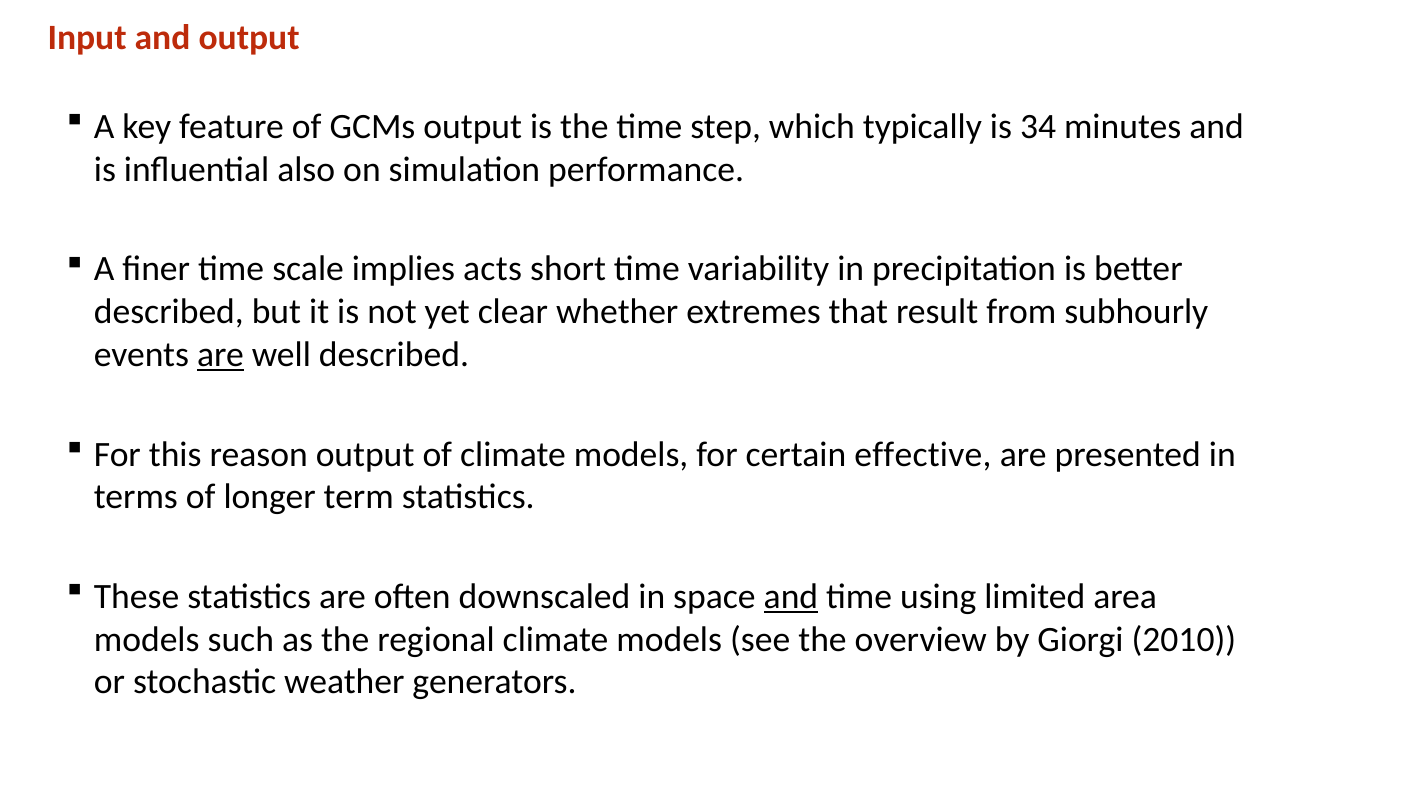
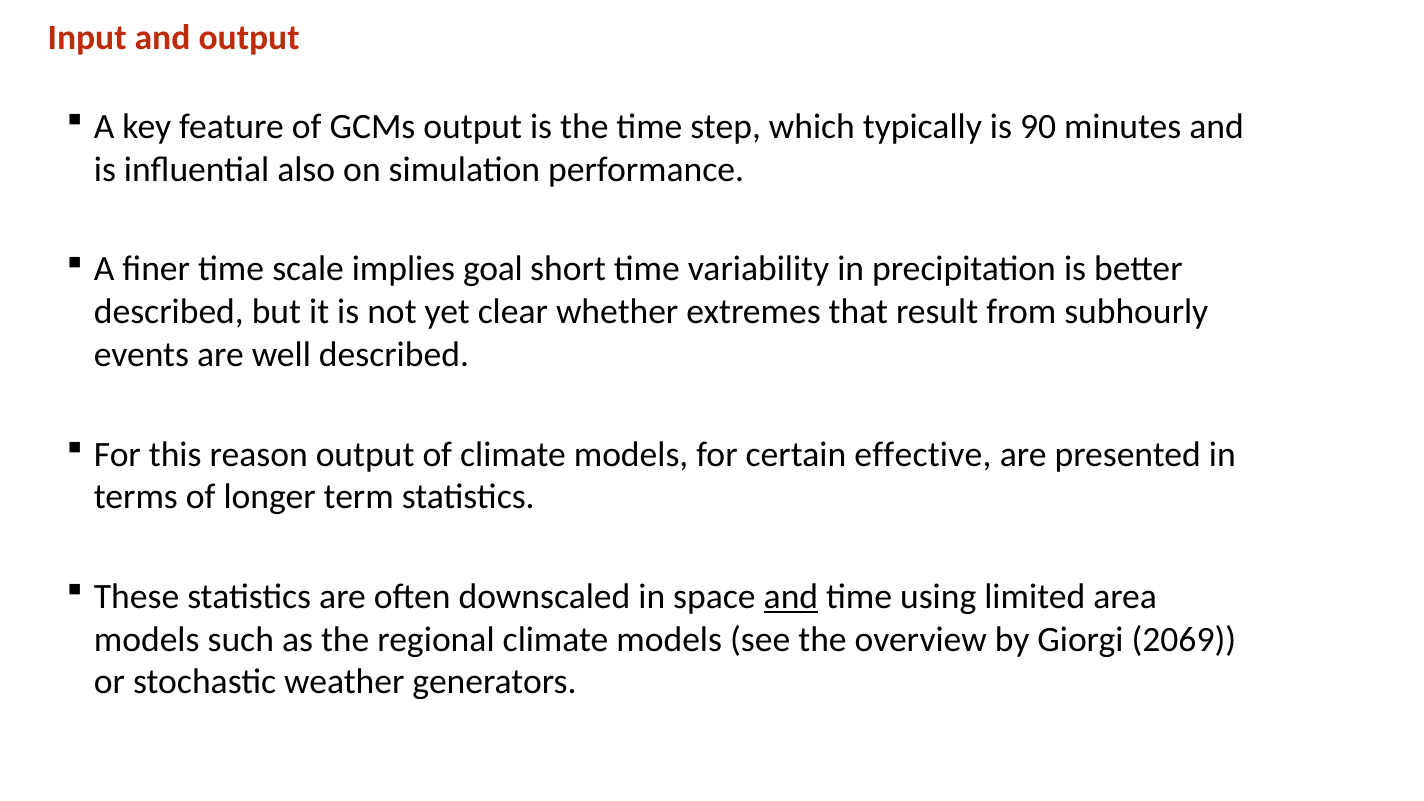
34: 34 -> 90 (1038, 127)
acts: acts -> goal (493, 269)
are underline: present -> none (221, 355)
2010: 2010 -> 2069 (1184, 639)
